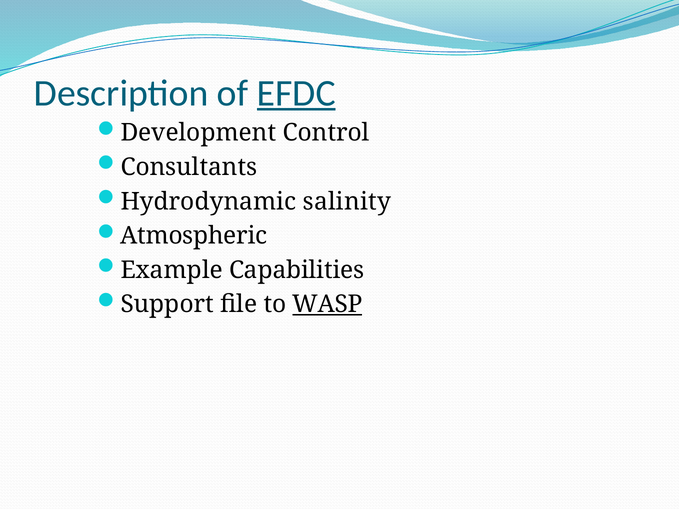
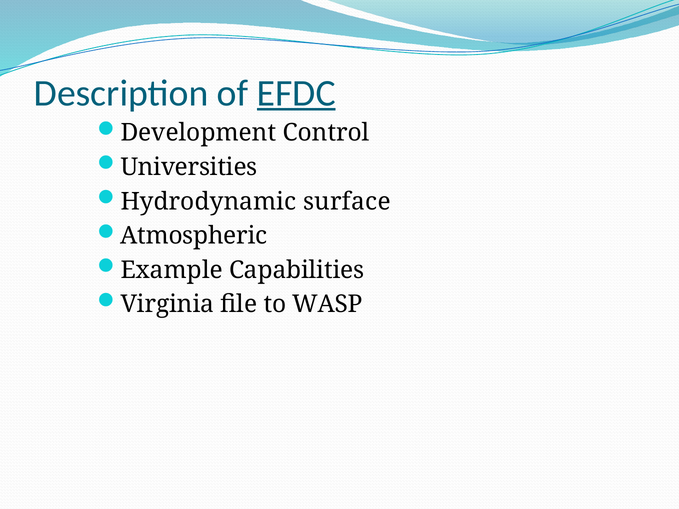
Consultants: Consultants -> Universities (189, 167)
salinity: salinity -> surface (347, 202)
Support: Support -> Virginia (167, 304)
WASP underline: present -> none (328, 304)
